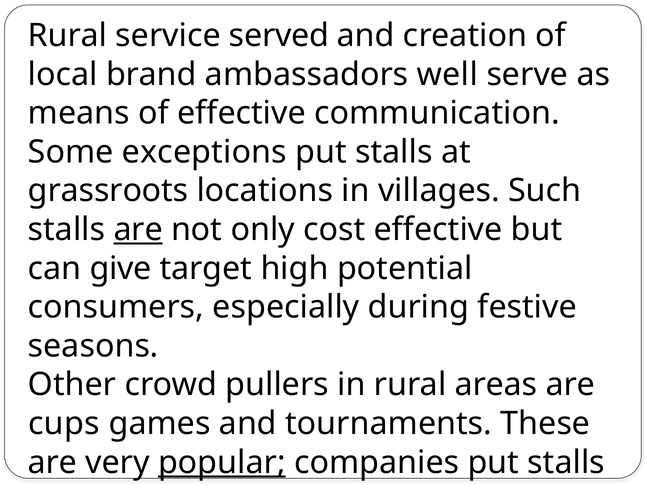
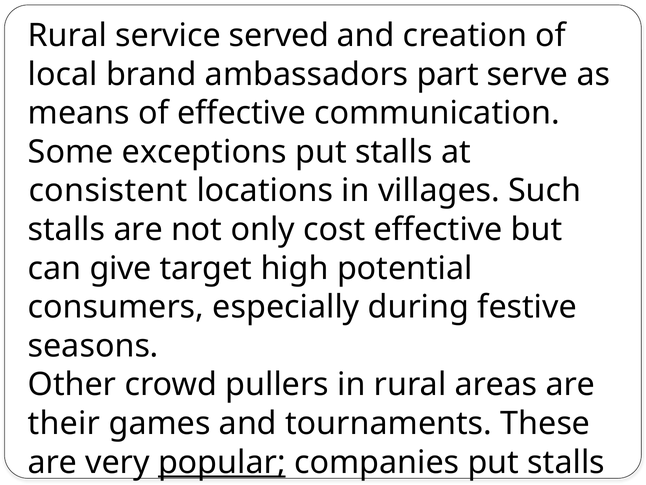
well: well -> part (448, 74)
grassroots: grassroots -> consistent (108, 191)
are underline: present -> none (138, 229)
cups: cups -> their (64, 423)
